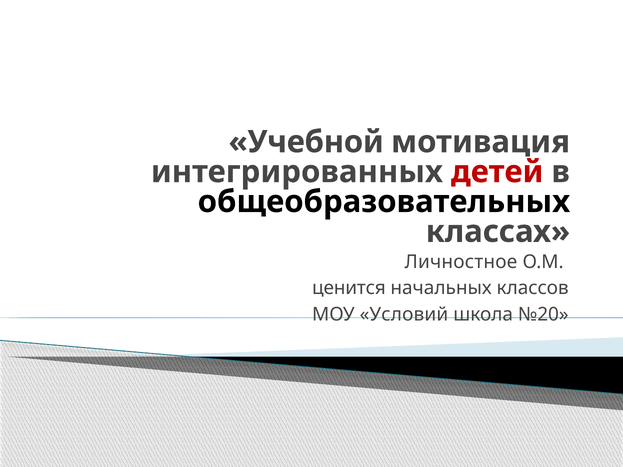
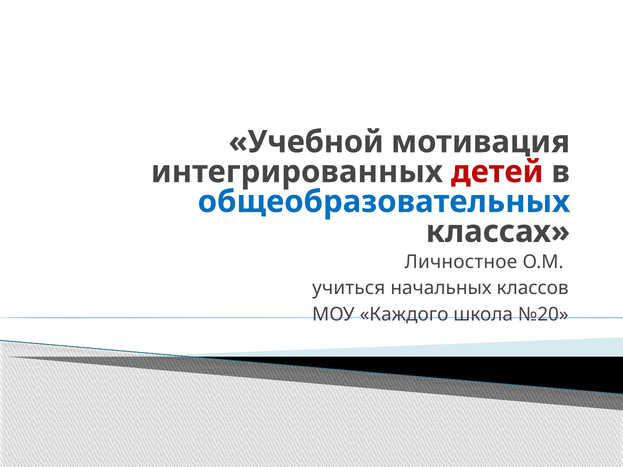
общеобразовательных colour: black -> blue (384, 202)
ценится: ценится -> учиться (349, 288)
Условий: Условий -> Каждого (404, 314)
